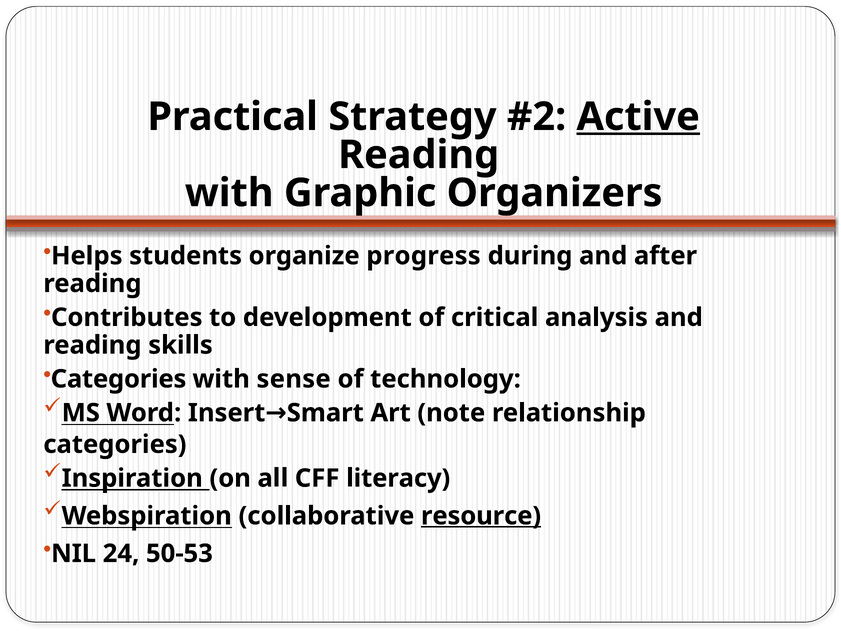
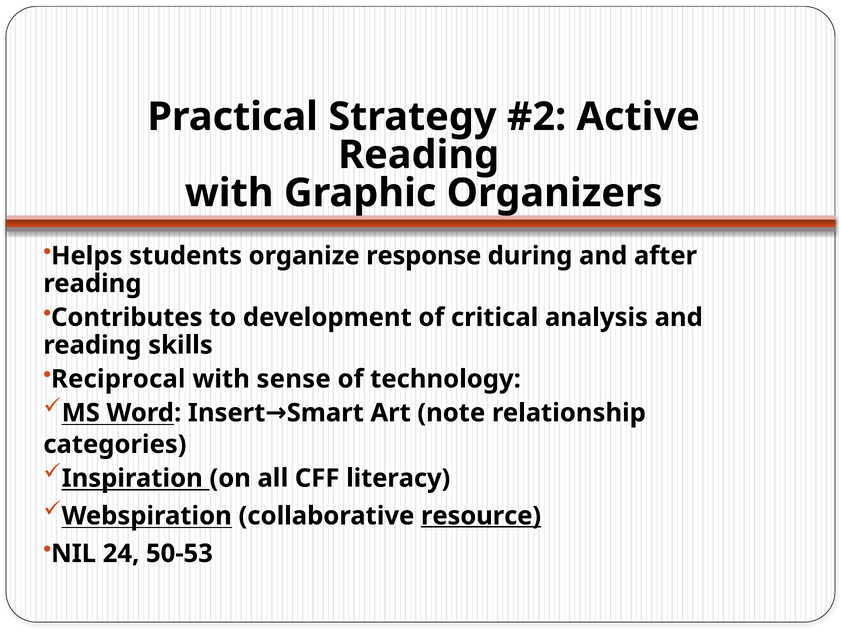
Active underline: present -> none (638, 117)
progress: progress -> response (424, 256)
Categories: Categories -> Reciprocal (118, 379)
